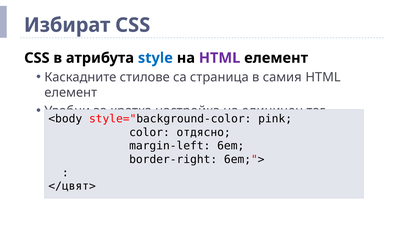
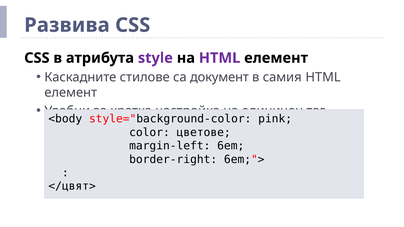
Избират: Избират -> Развива (67, 25)
style colour: blue -> purple (155, 58)
страница: страница -> документ (219, 77)
отдясно: отдясно -> цветове (204, 133)
